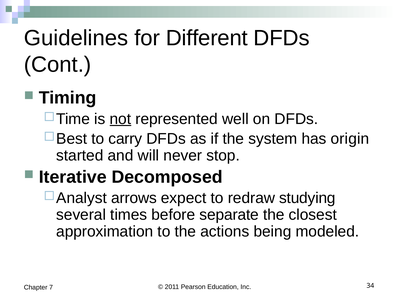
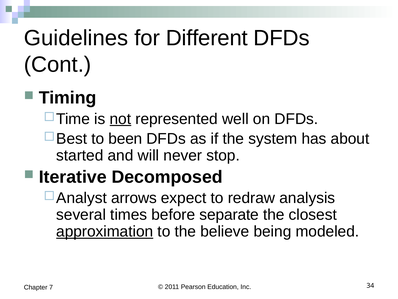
carry: carry -> been (125, 139)
origin: origin -> about (350, 139)
studying: studying -> analysis (307, 198)
approximation underline: none -> present (105, 231)
actions: actions -> believe (225, 231)
